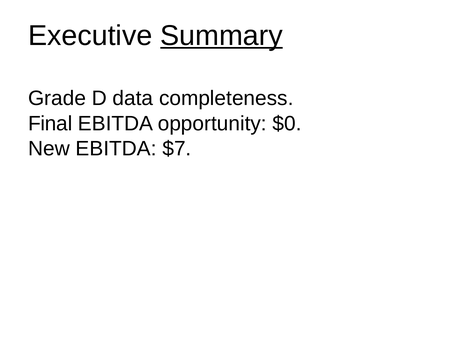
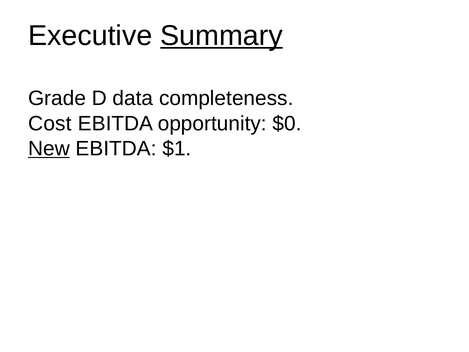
Final: Final -> Cost (50, 123)
New underline: none -> present (49, 148)
$7: $7 -> $1 (177, 148)
